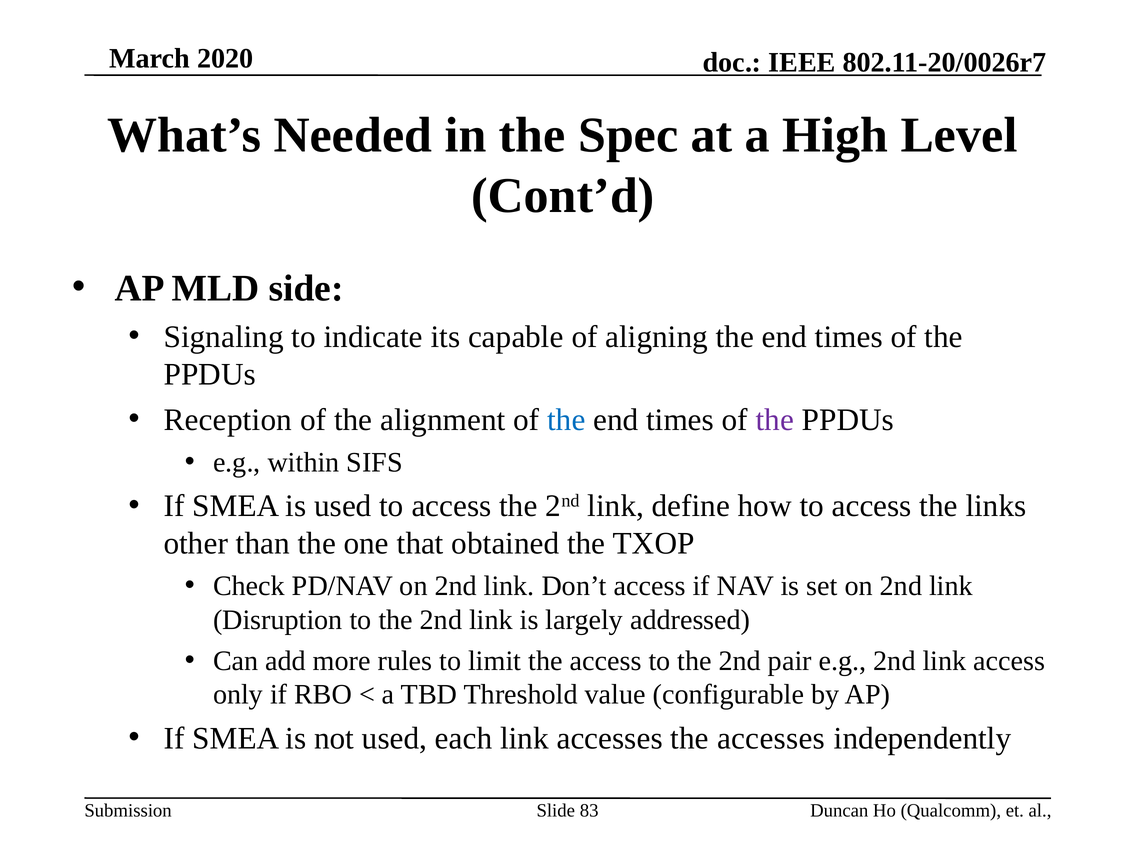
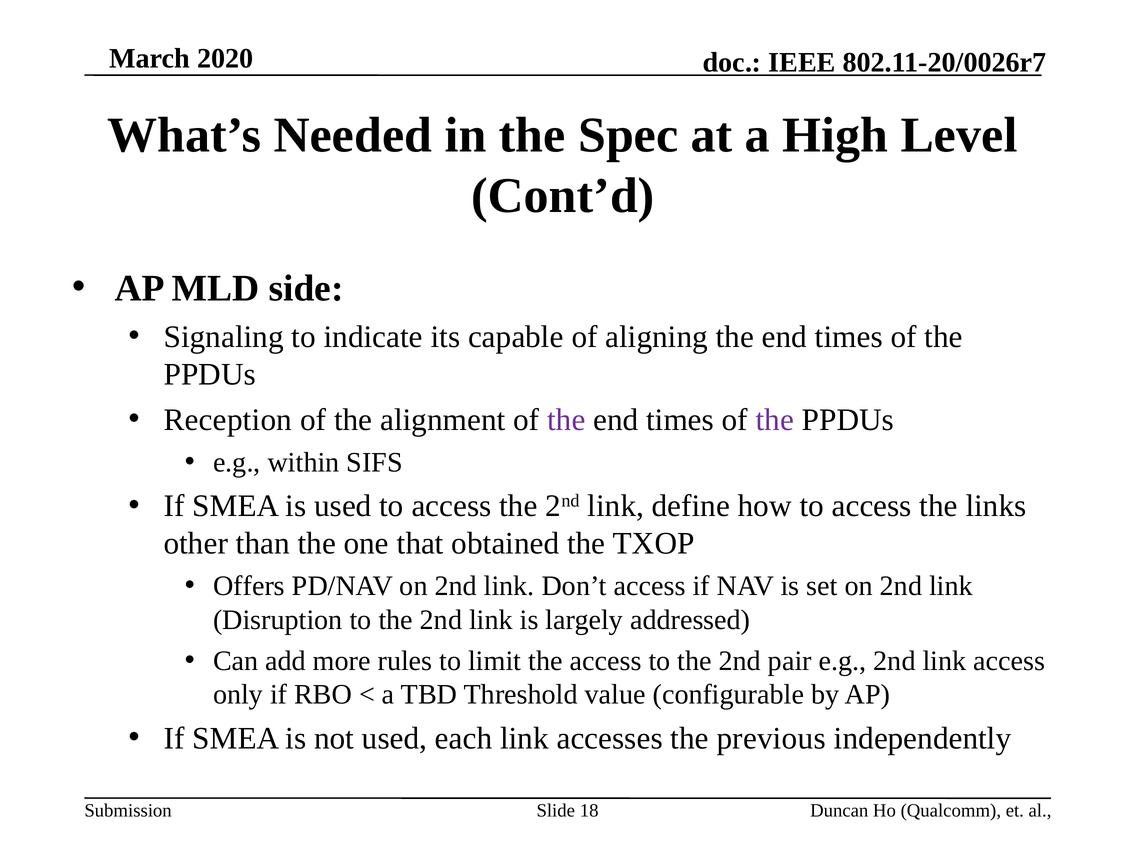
the colour: blue -> purple (566, 420)
Check: Check -> Offers (249, 586)
the accesses: accesses -> previous (771, 738)
83: 83 -> 18 (589, 810)
